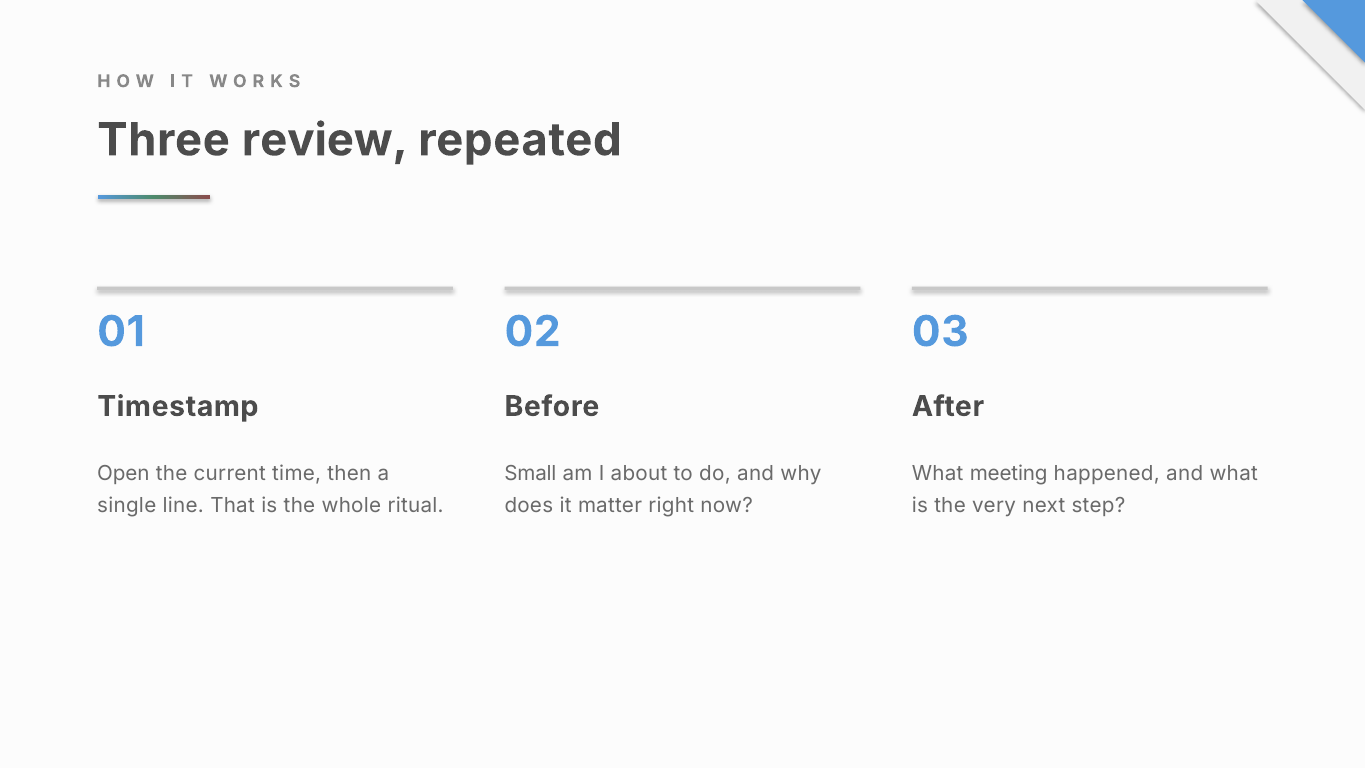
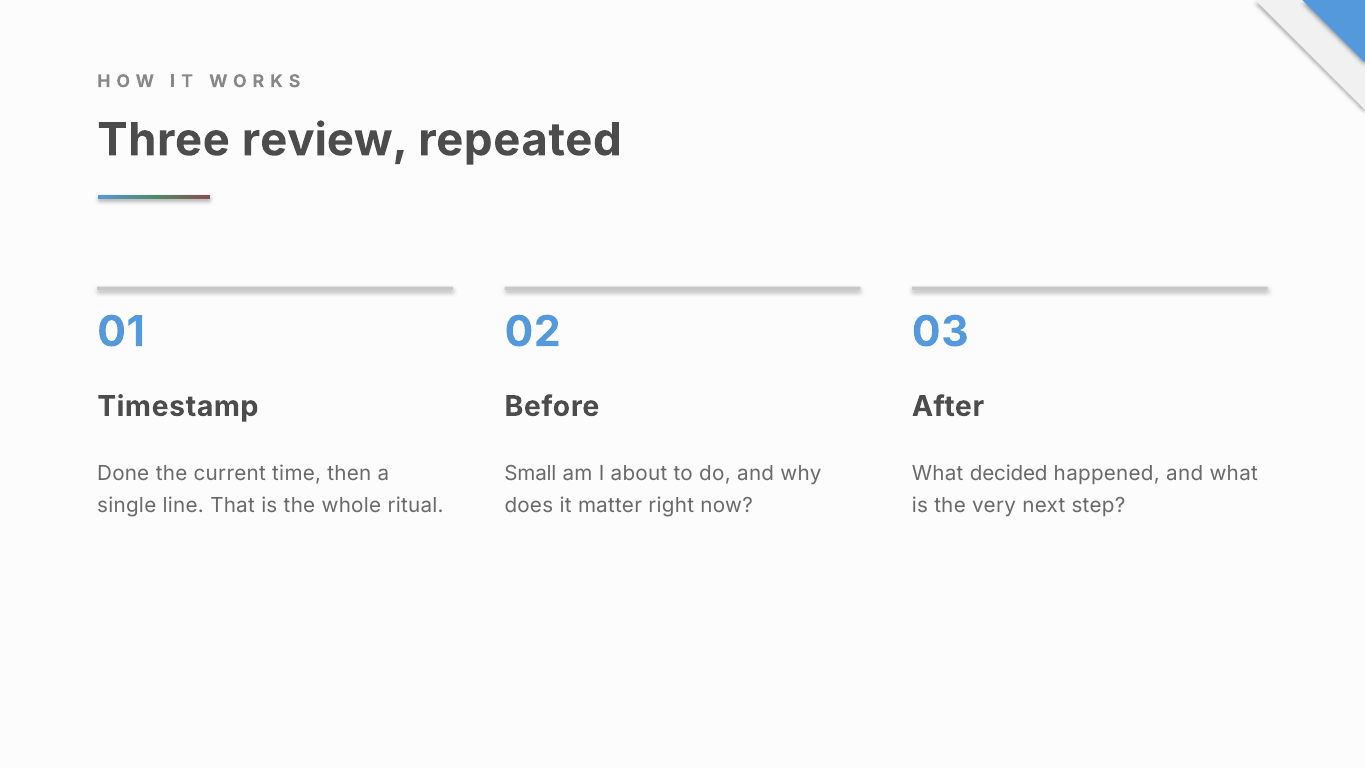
Open: Open -> Done (123, 474)
meeting: meeting -> decided (1009, 474)
